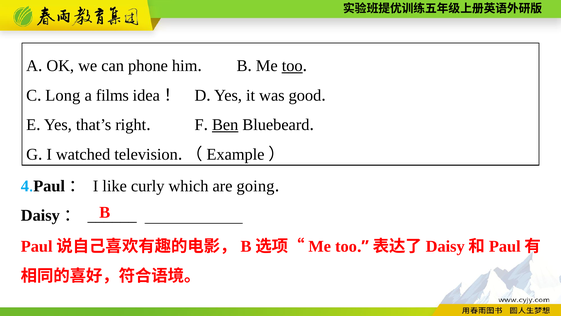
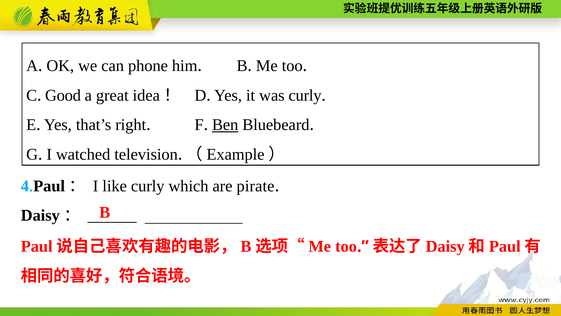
too underline: present -> none (292, 66)
Long: Long -> Good (63, 95)
films: films -> great (112, 95)
was good: good -> curly (305, 95)
going: going -> pirate (256, 186)
